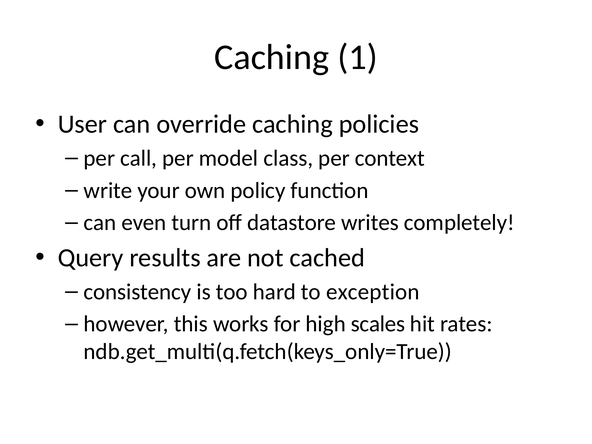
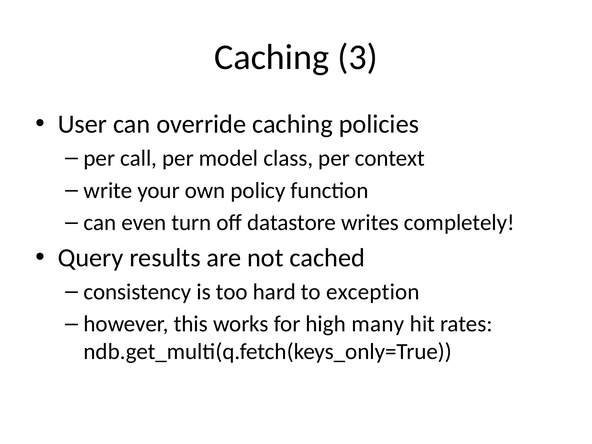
1: 1 -> 3 (358, 57)
scales: scales -> many (378, 324)
